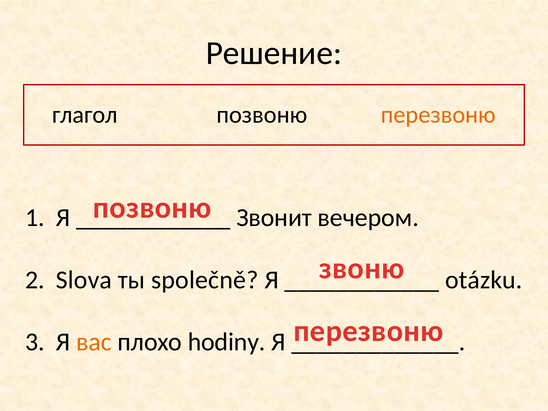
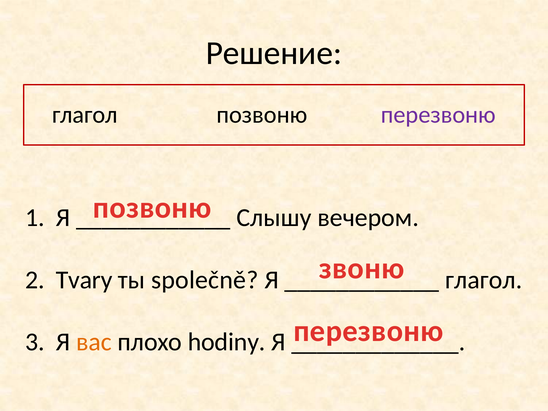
перезвоню colour: orange -> purple (438, 115)
Звонит: Звонит -> Слышу (274, 218)
Slova: Slova -> Tvary (84, 280)
otázku: otázku -> глагол (484, 280)
